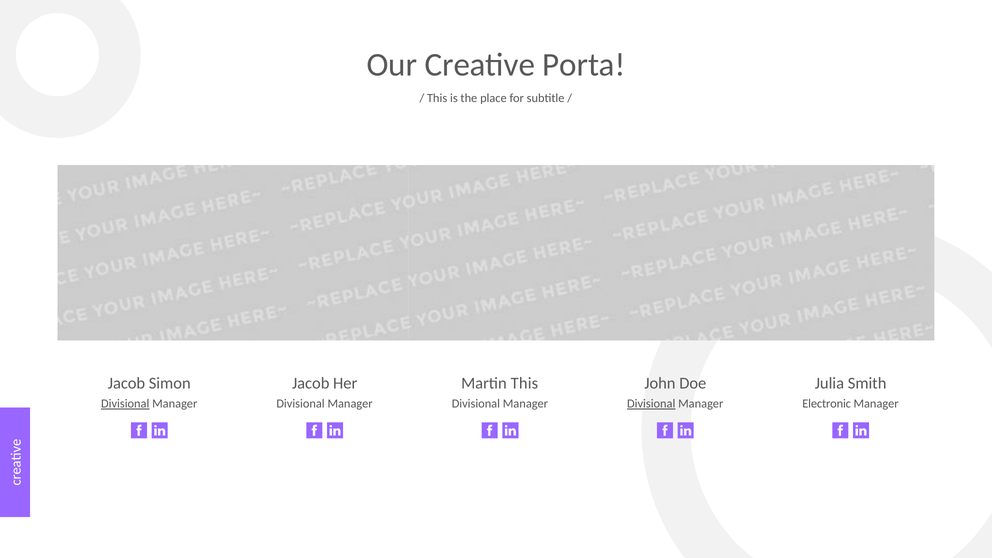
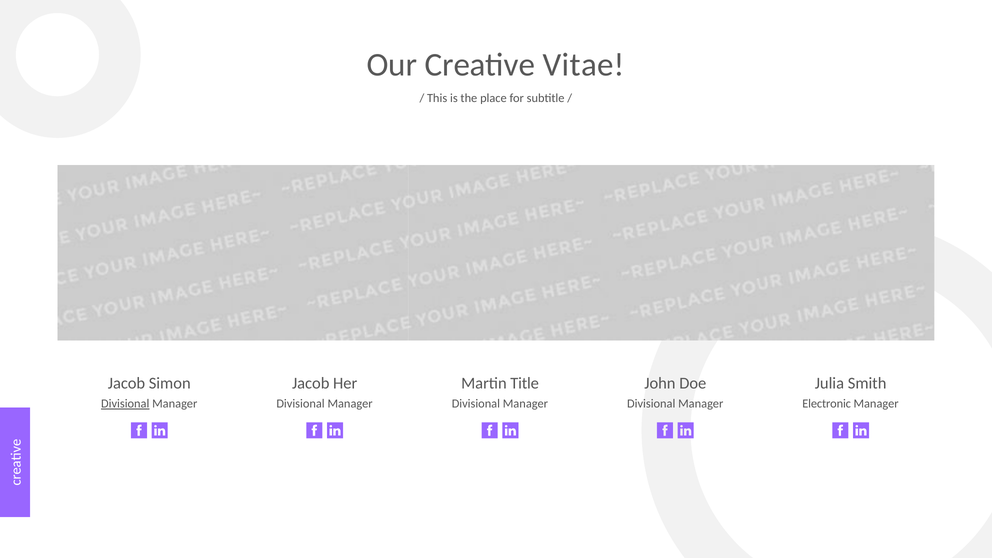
Porta: Porta -> Vitae (584, 65)
Martin This: This -> Title (525, 383)
Divisional underline: present -> none (651, 404)
